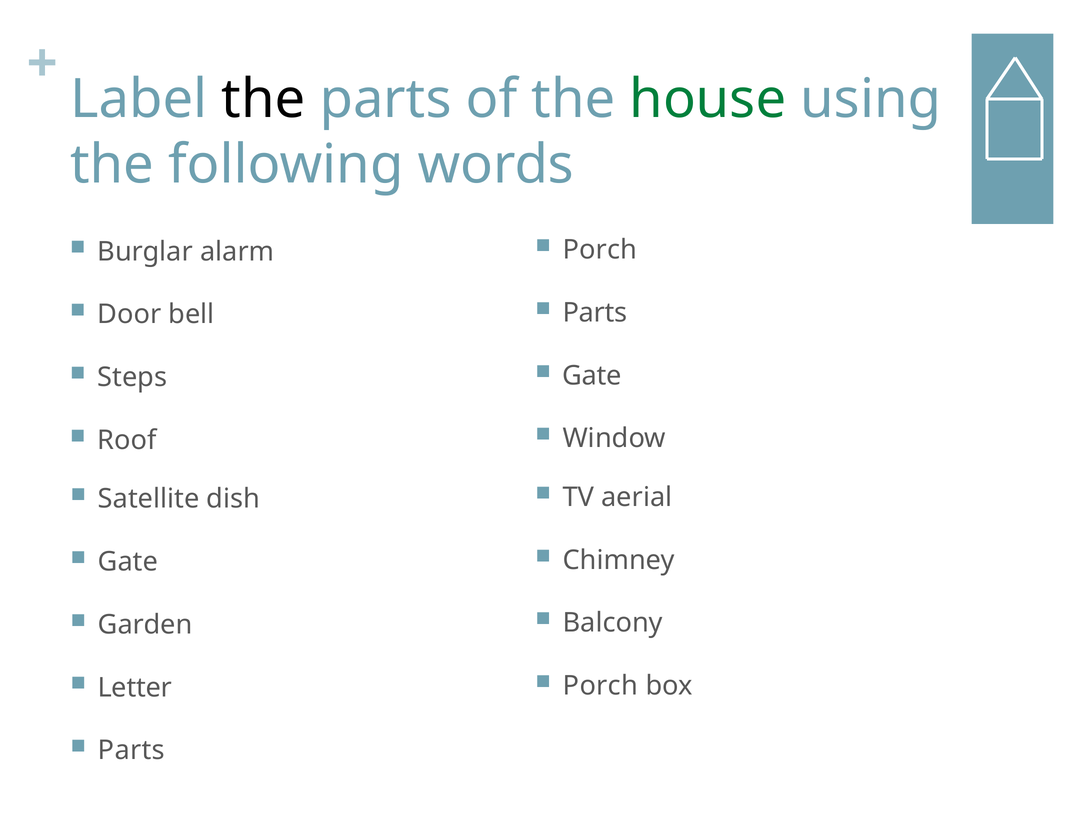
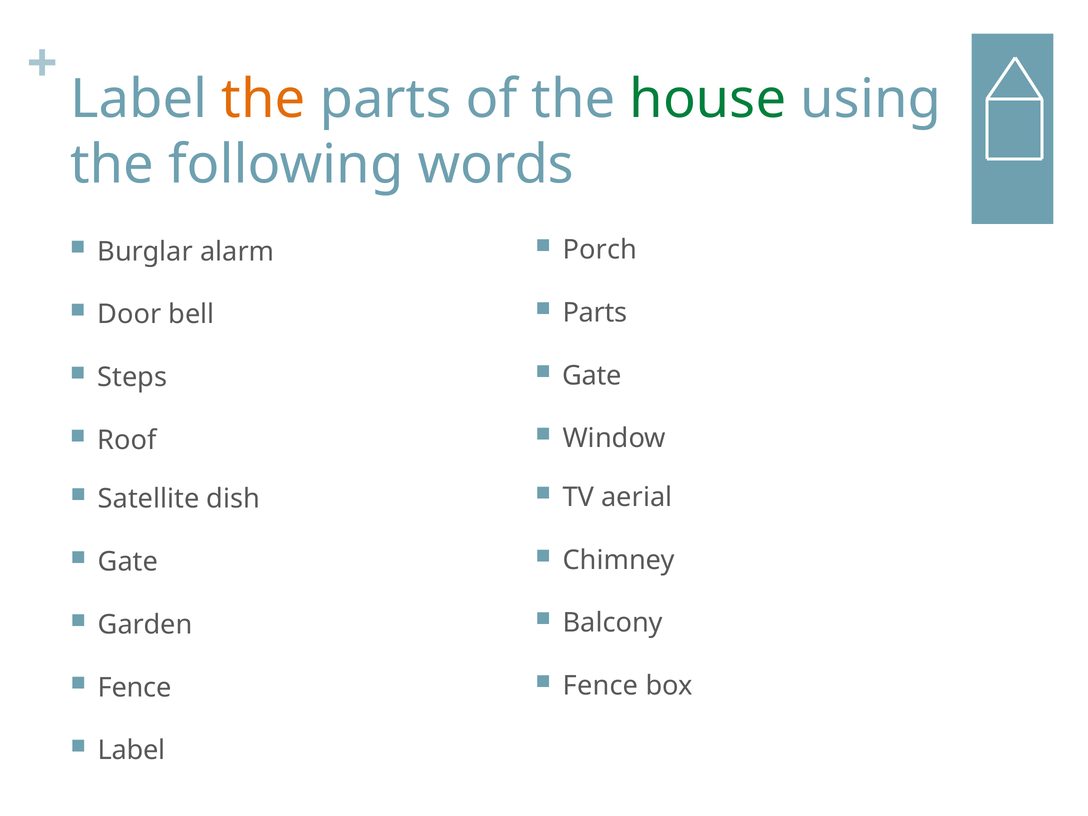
the colour: black -> orange (263, 100)
Porch: Porch -> Fence (601, 686)
Letter: Letter -> Fence (135, 688)
Parts: Parts -> Label (132, 750)
